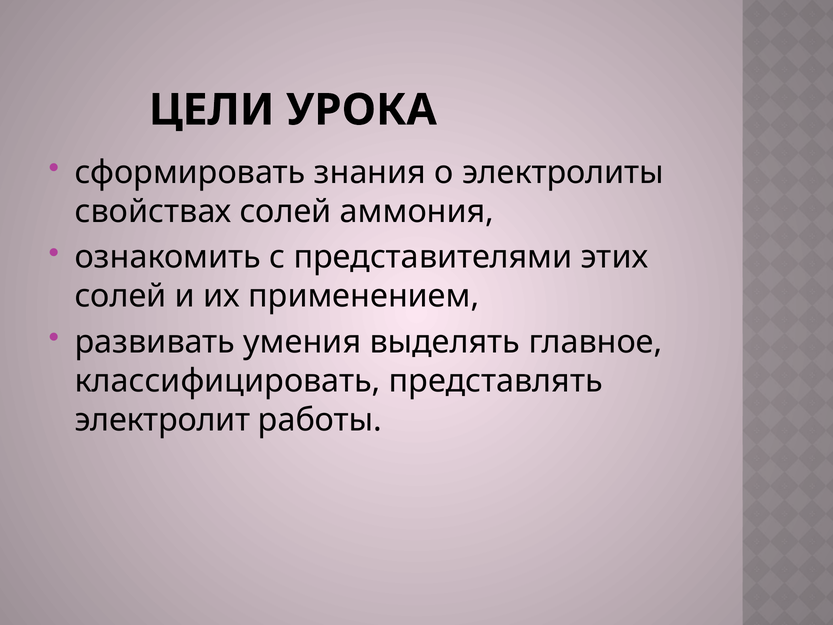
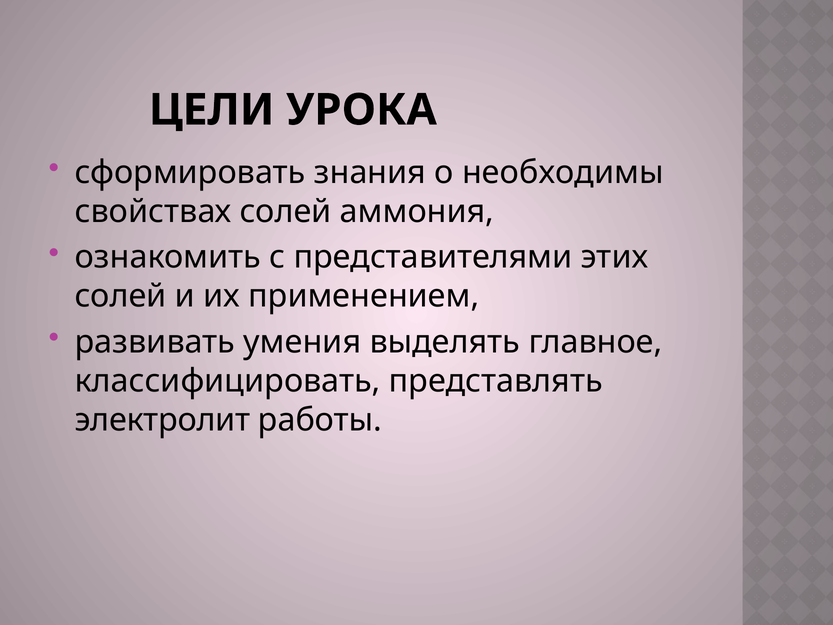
электролиты: электролиты -> необходимы (563, 172)
